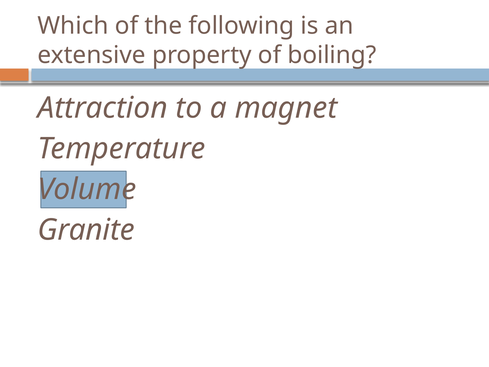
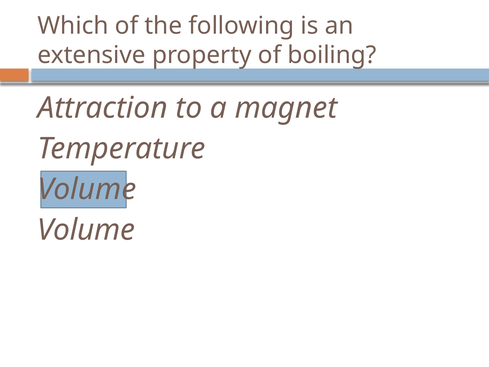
Granite: Granite -> Volume (86, 230)
